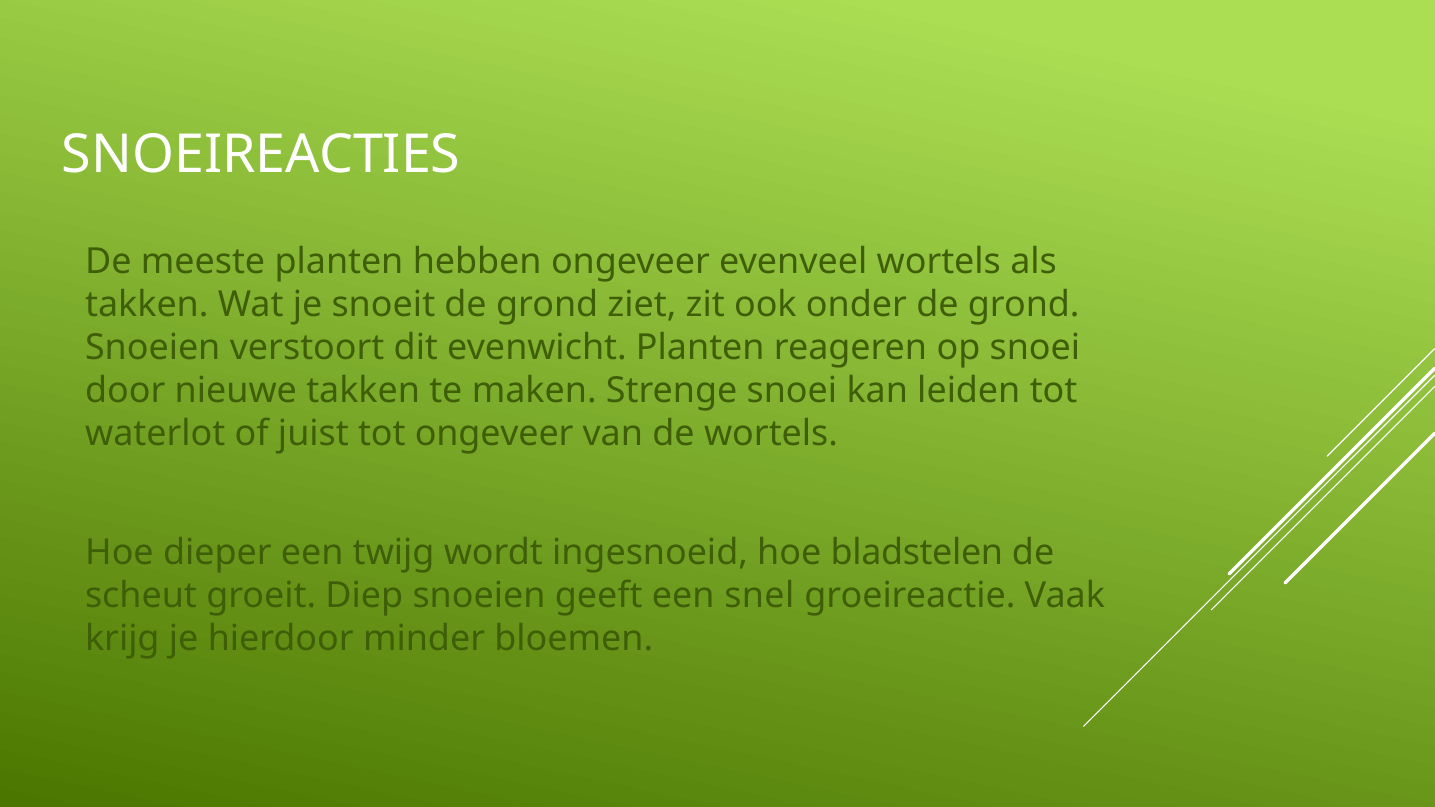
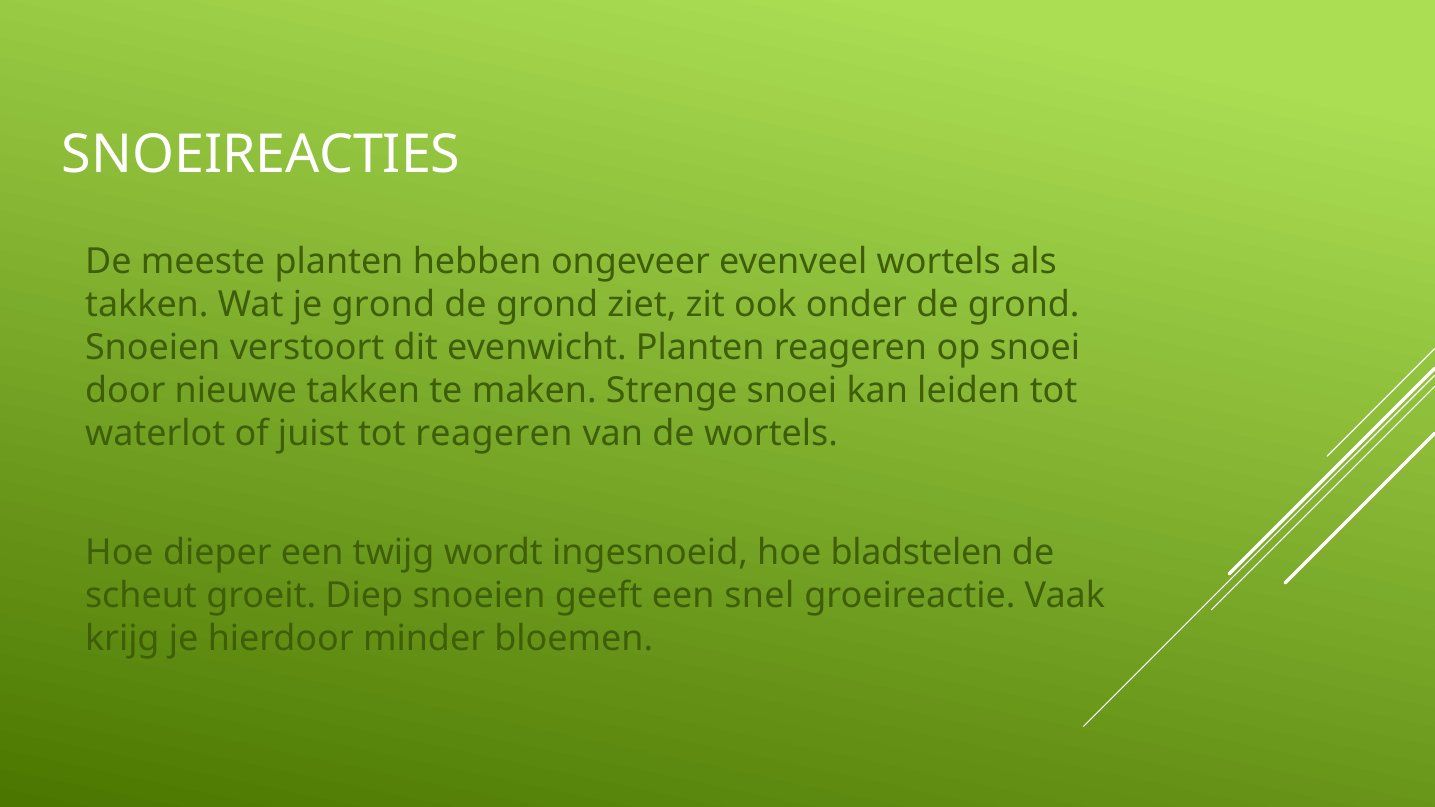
je snoeit: snoeit -> grond (383, 305)
tot ongeveer: ongeveer -> reageren (494, 434)
